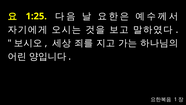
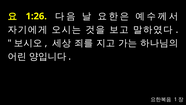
1:25: 1:25 -> 1:26 (36, 16)
